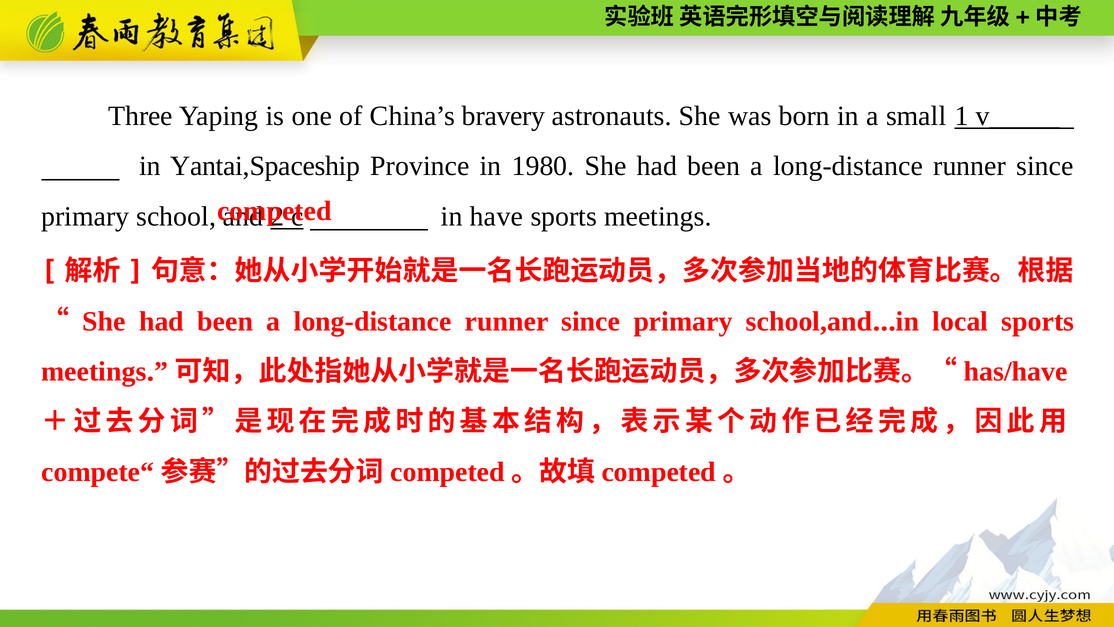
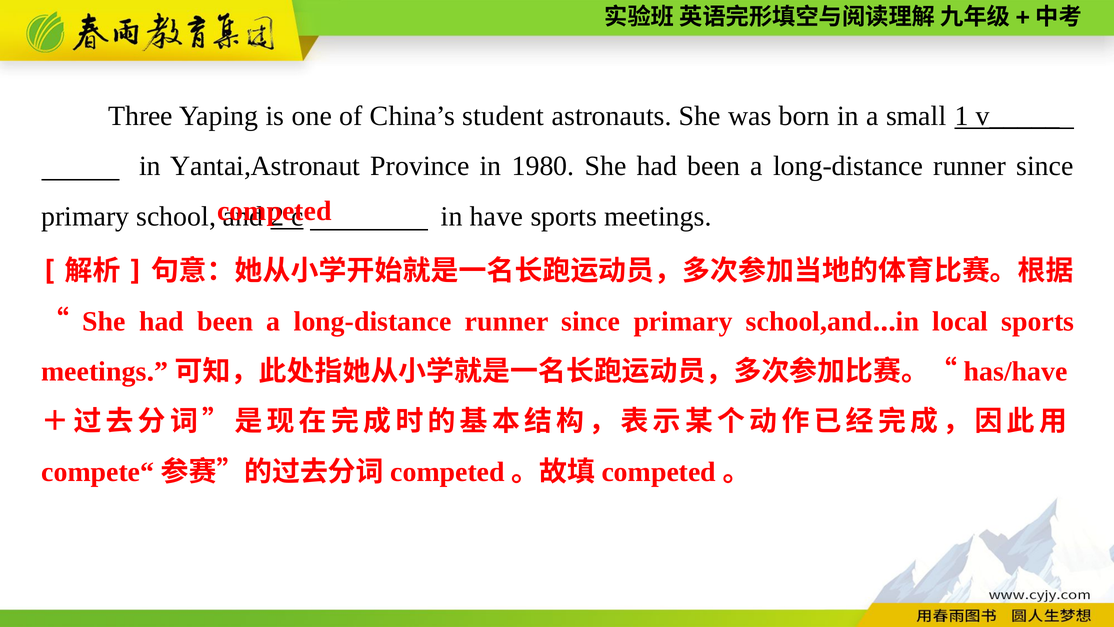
bravery: bravery -> student (503, 116)
Yantai,Spaceship: Yantai,Spaceship -> Yantai,Astronaut (265, 166)
